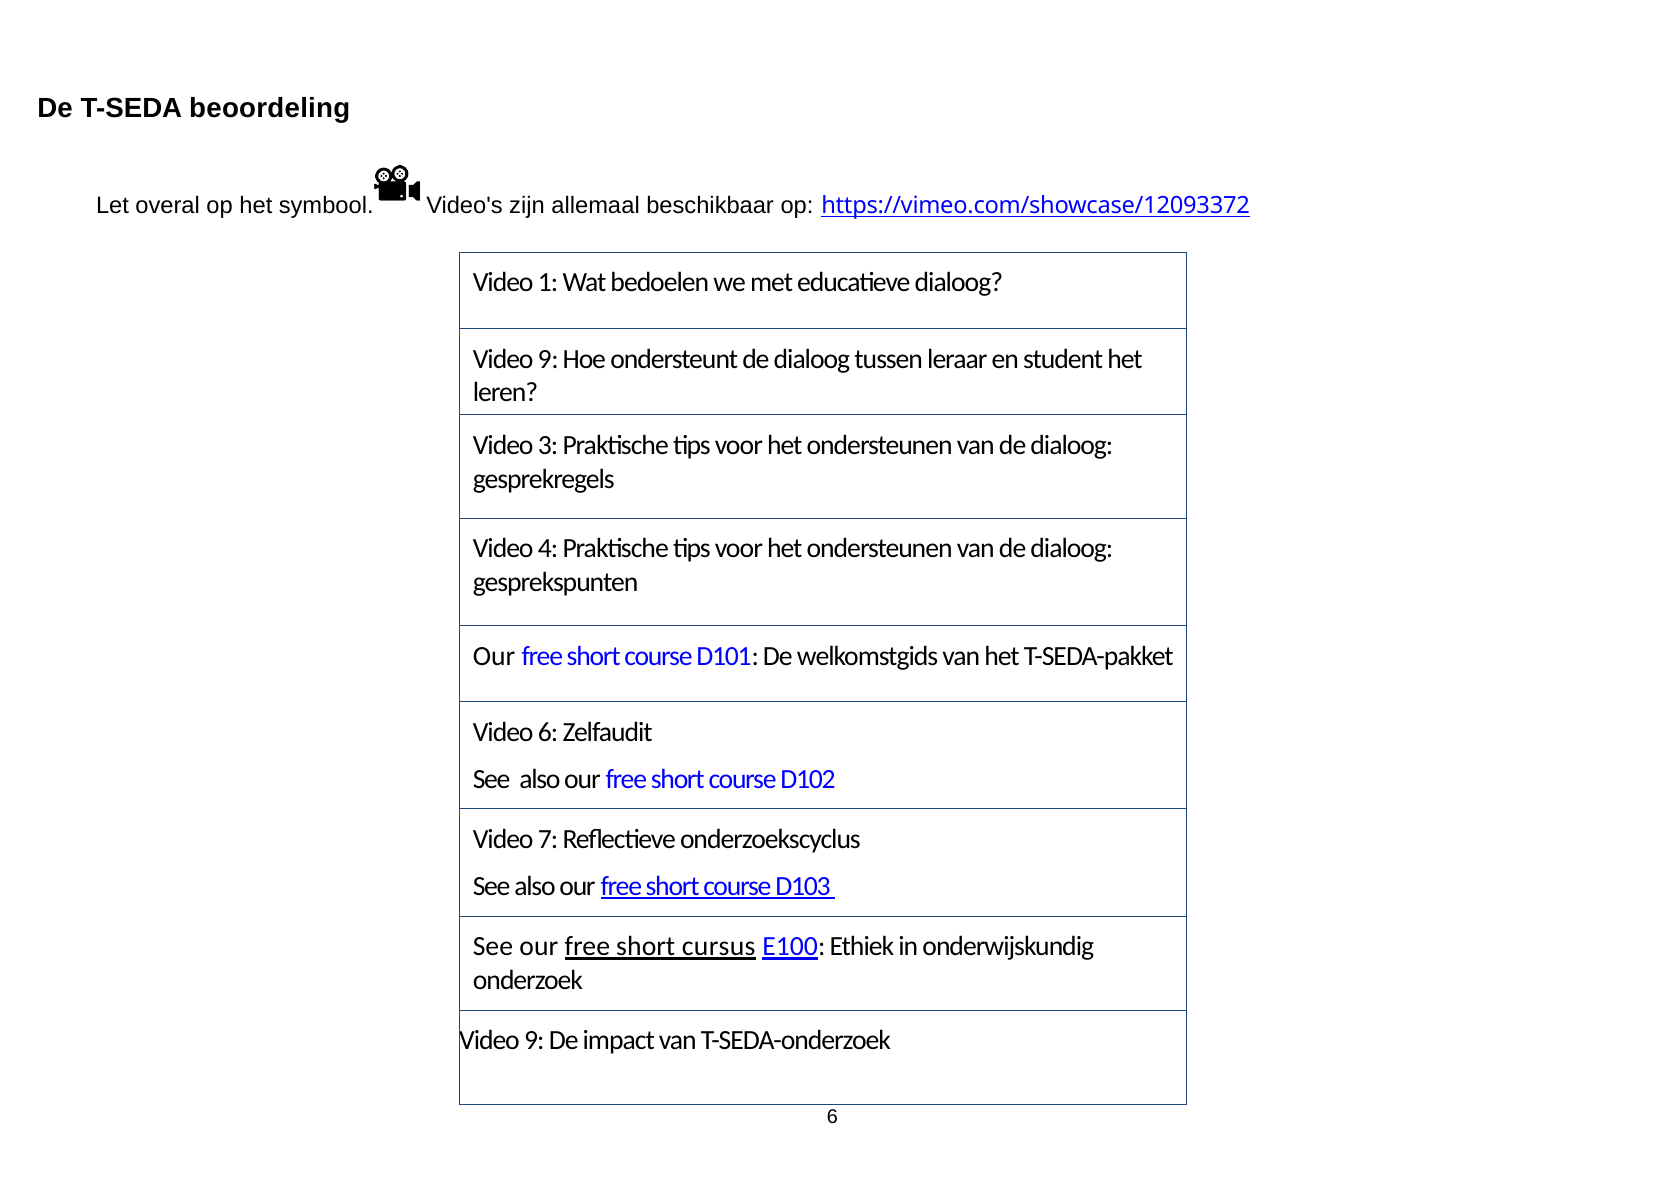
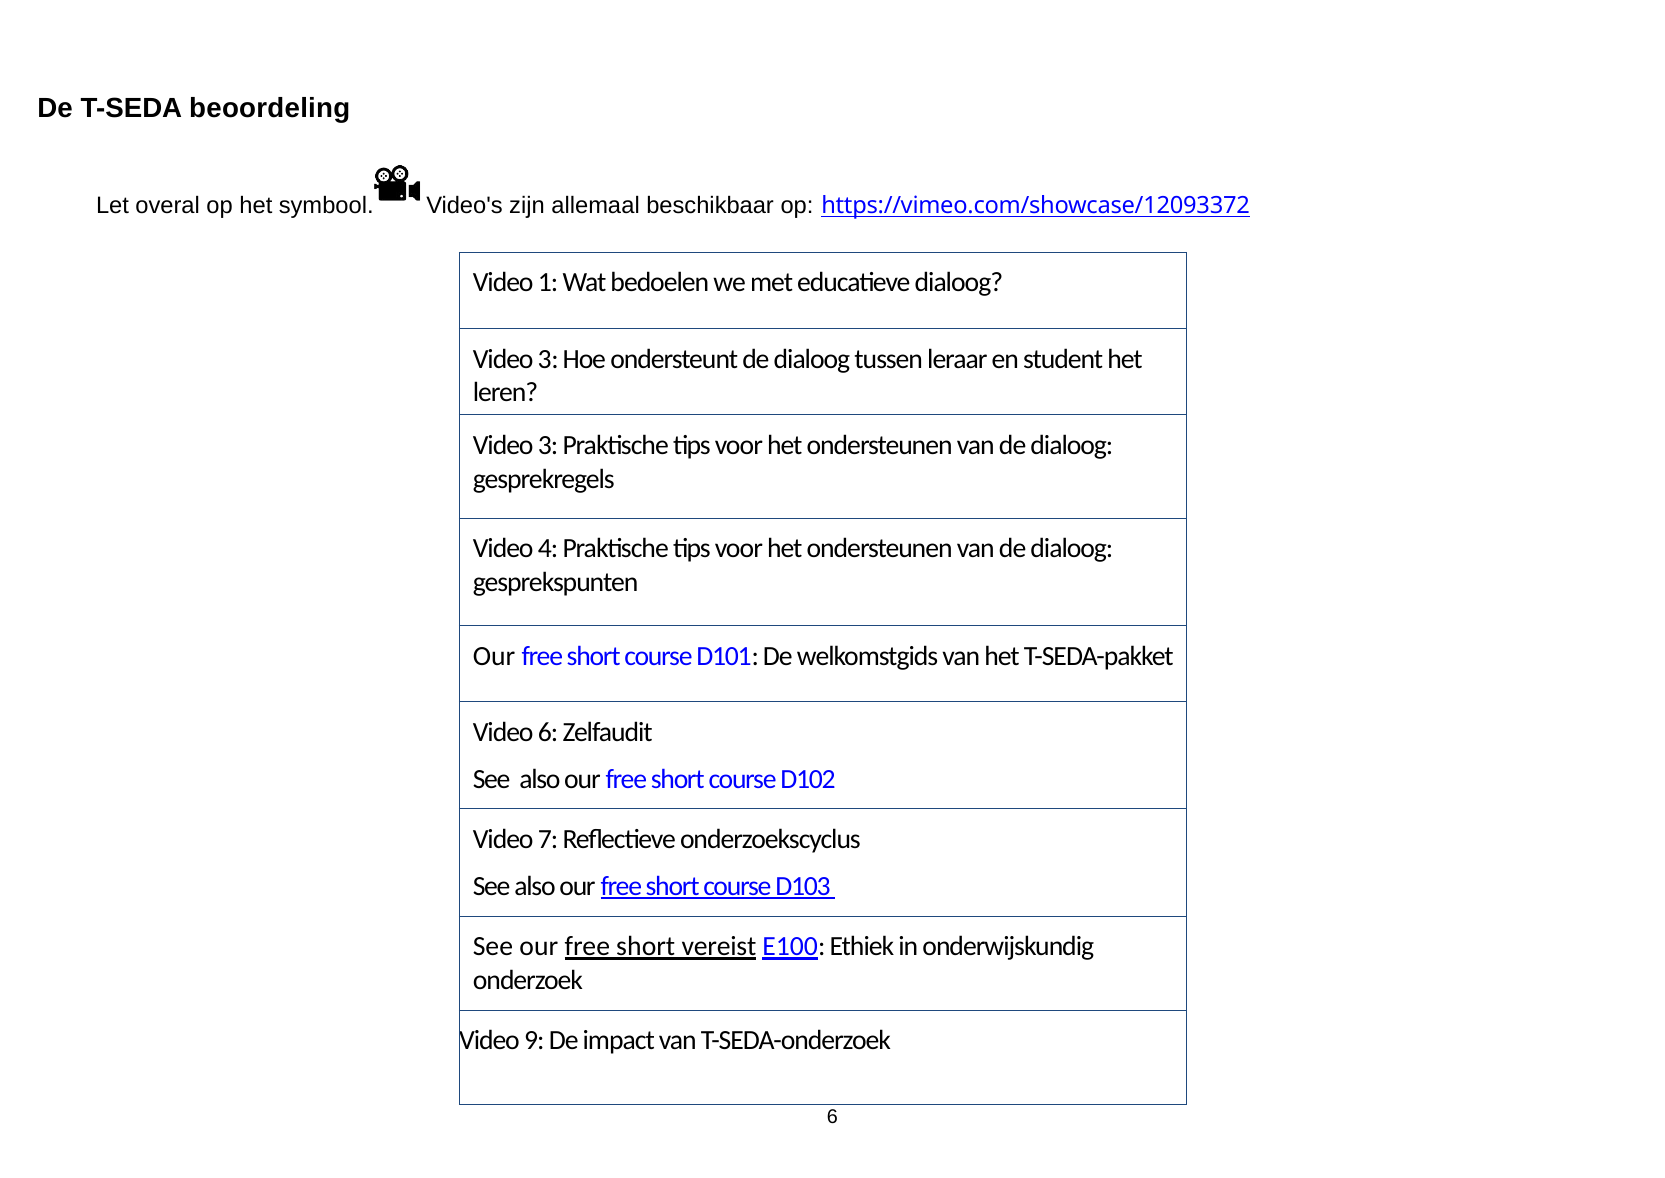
9: 9 -> 3 (548, 359)
cursus: cursus -> vereist (719, 946)
